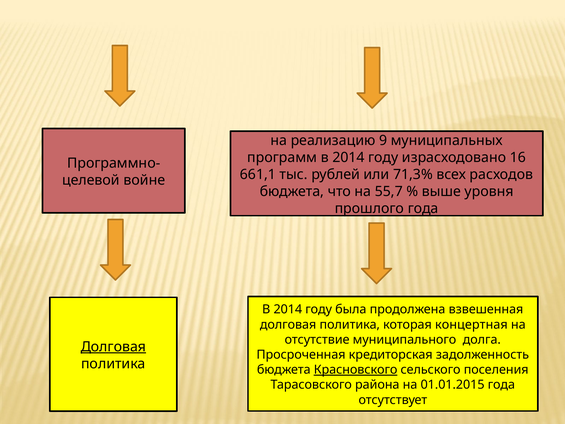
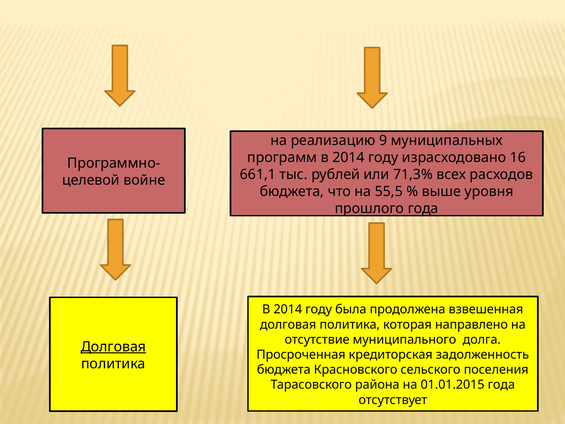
55,7: 55,7 -> 55,5 (389, 191)
концертная: концертная -> направлено (471, 324)
Красновского underline: present -> none (356, 370)
